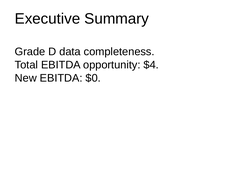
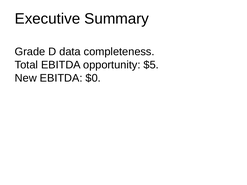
$4: $4 -> $5 (151, 65)
